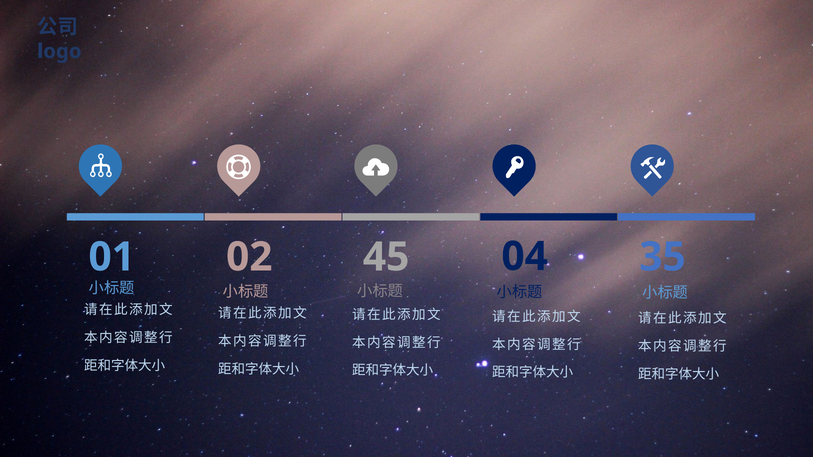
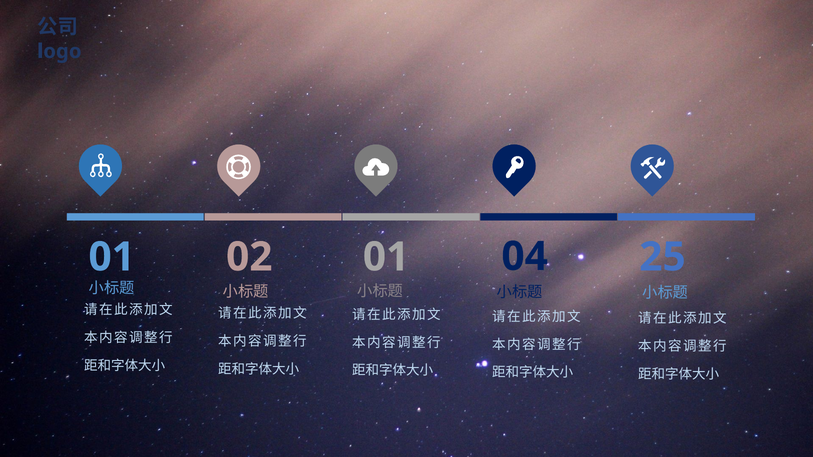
02 45: 45 -> 01 (386, 257)
35: 35 -> 25 (662, 257)
